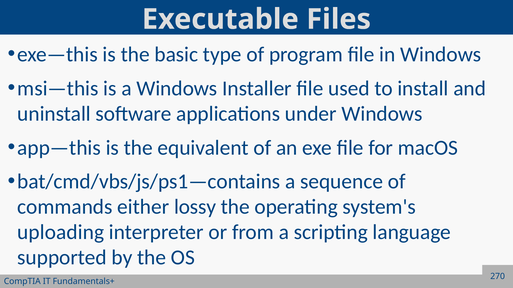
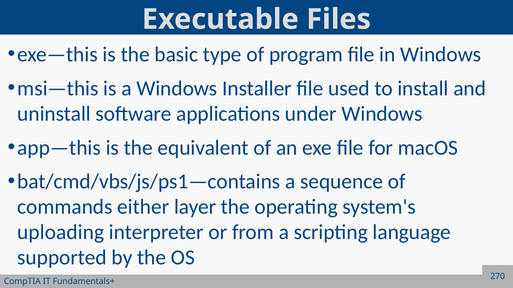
lossy: lossy -> layer (195, 207)
